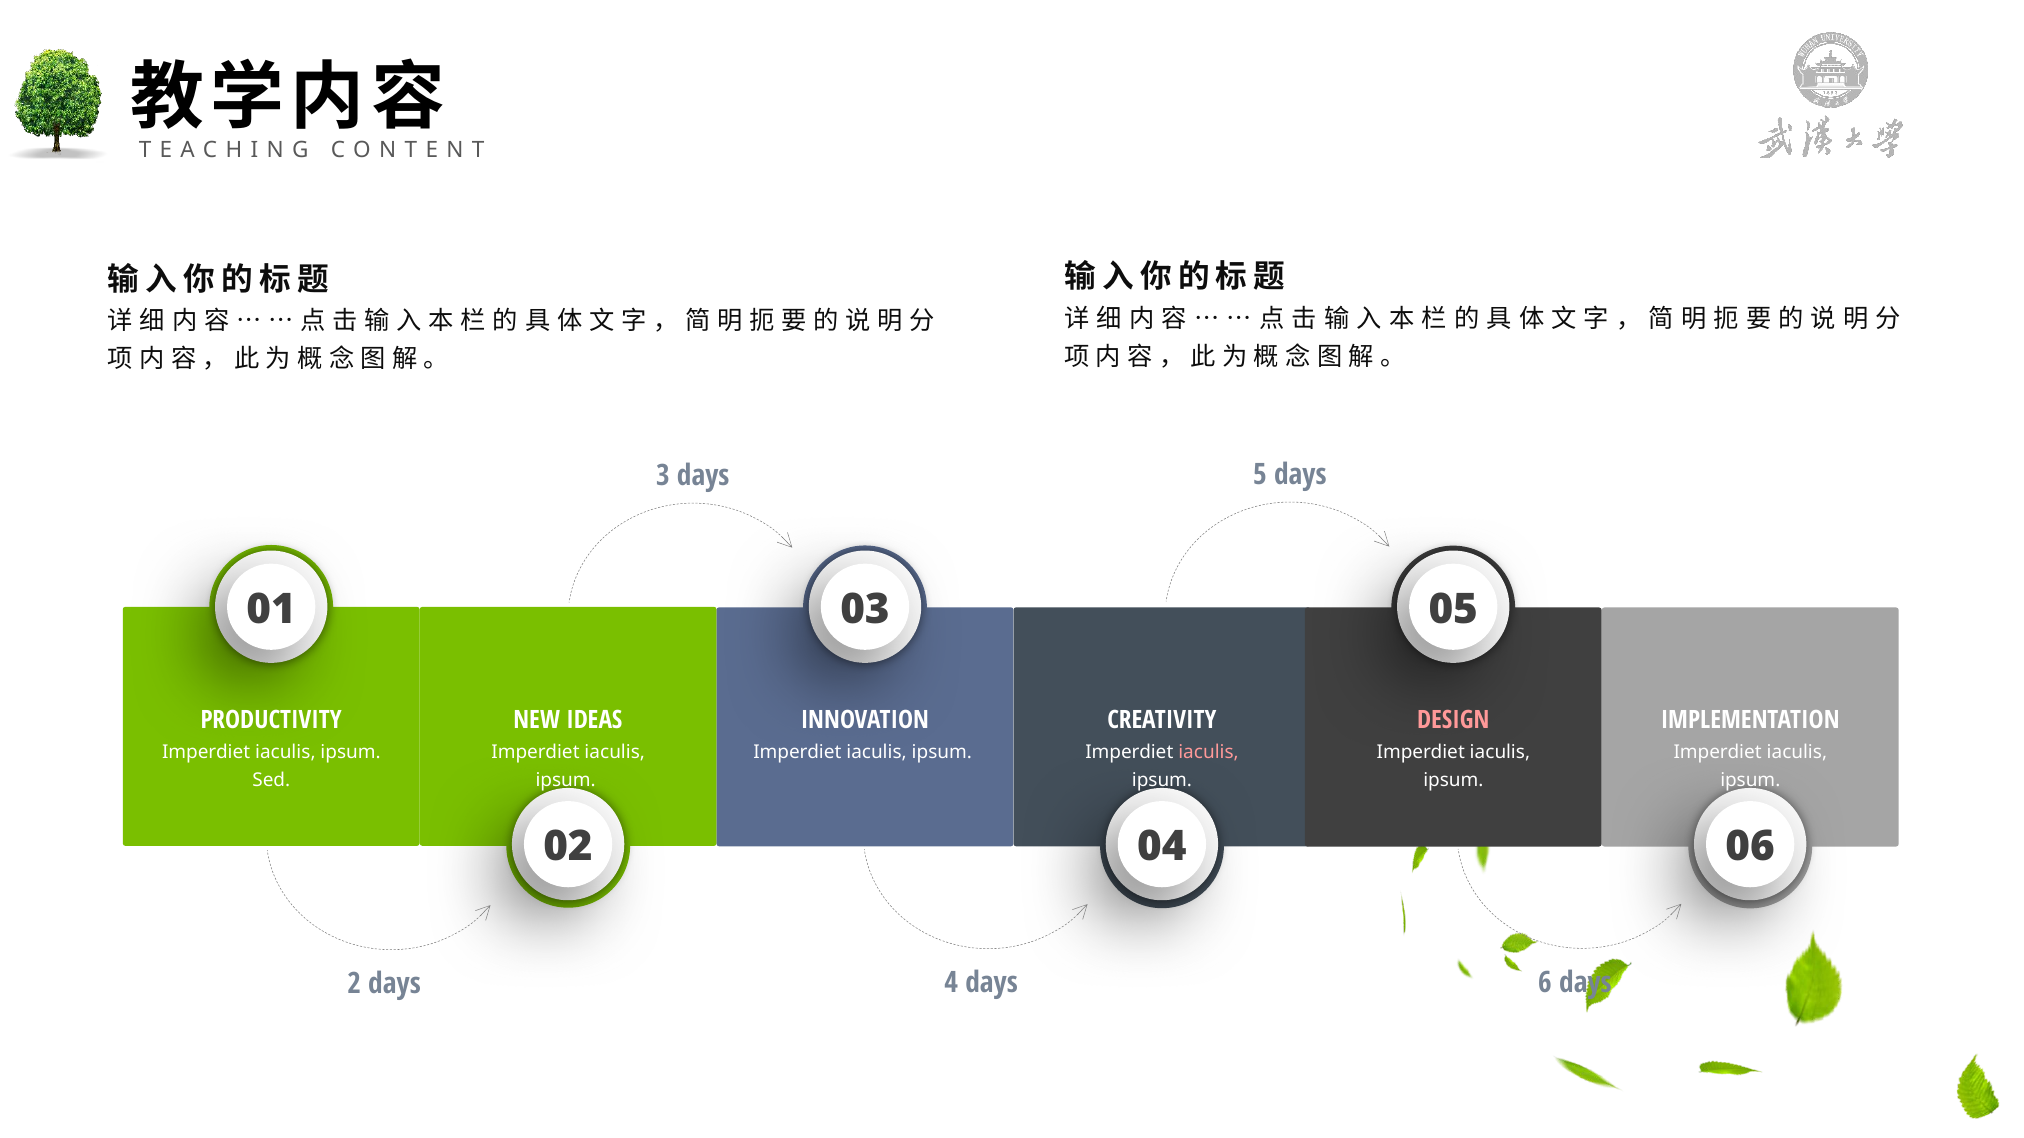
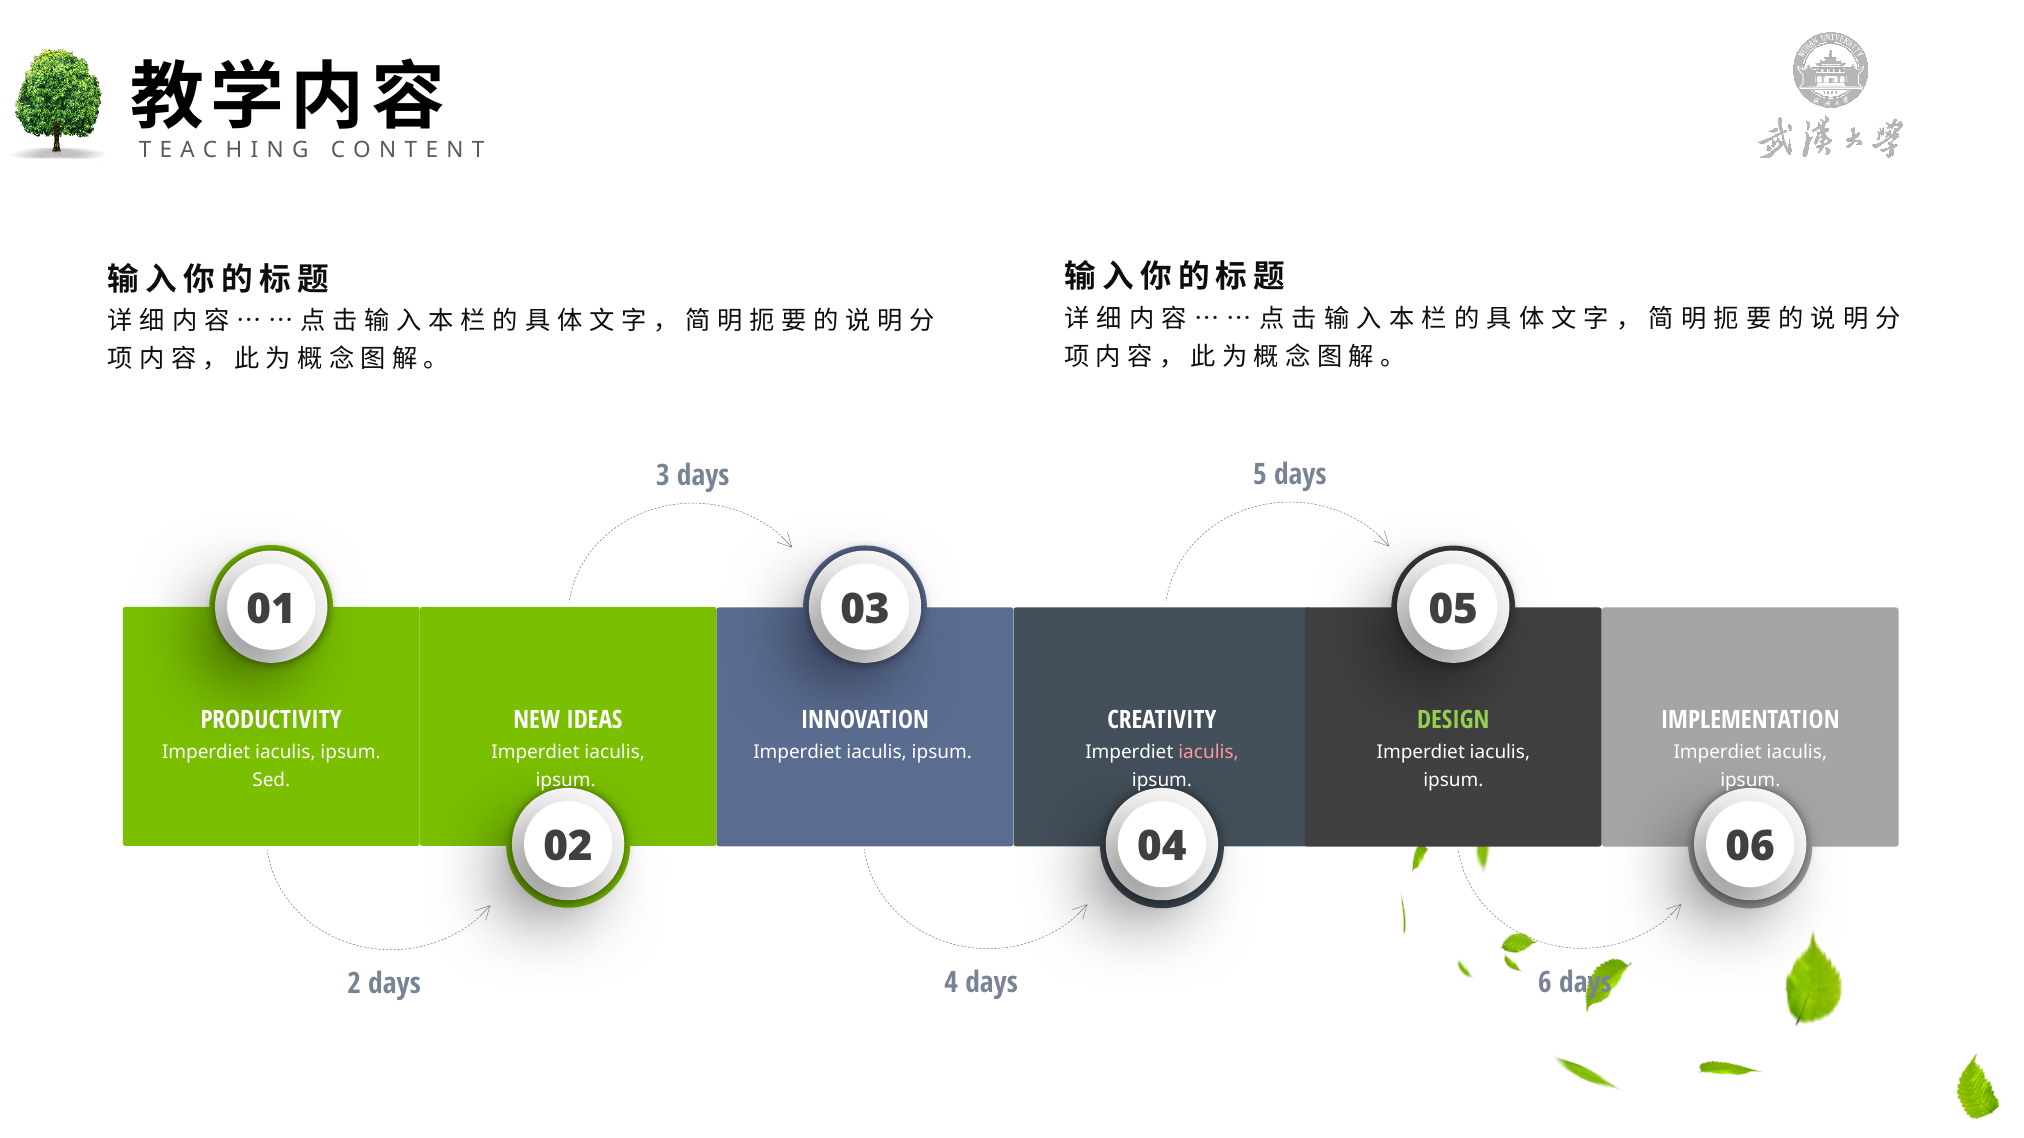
DESIGN colour: pink -> light green (1453, 721)
